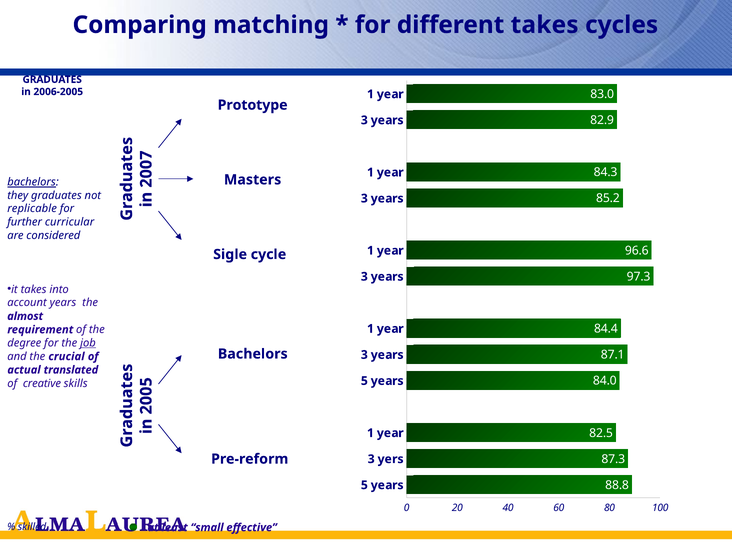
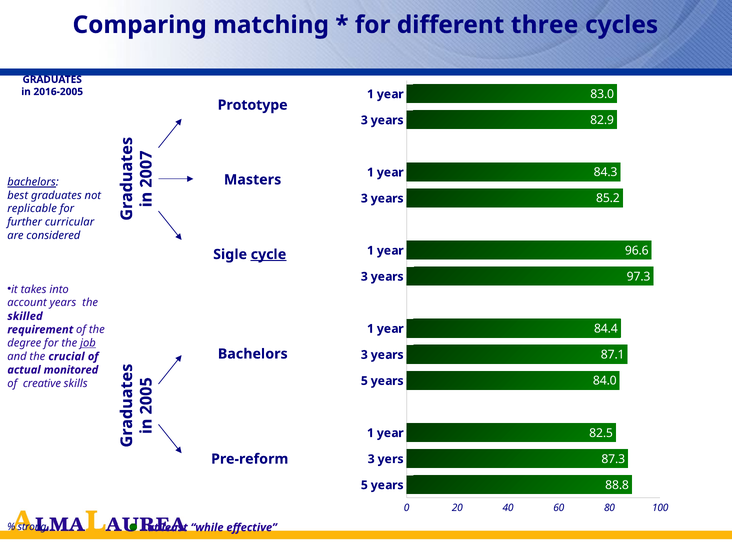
different takes: takes -> three (545, 25)
2006-2005: 2006-2005 -> 2016-2005 (58, 92)
they: they -> best (18, 195)
cycle underline: none -> present (268, 254)
almost: almost -> skilled (25, 316)
translated: translated -> monitored (71, 370)
skilled: skilled -> strong (32, 527)
small: small -> while (207, 528)
